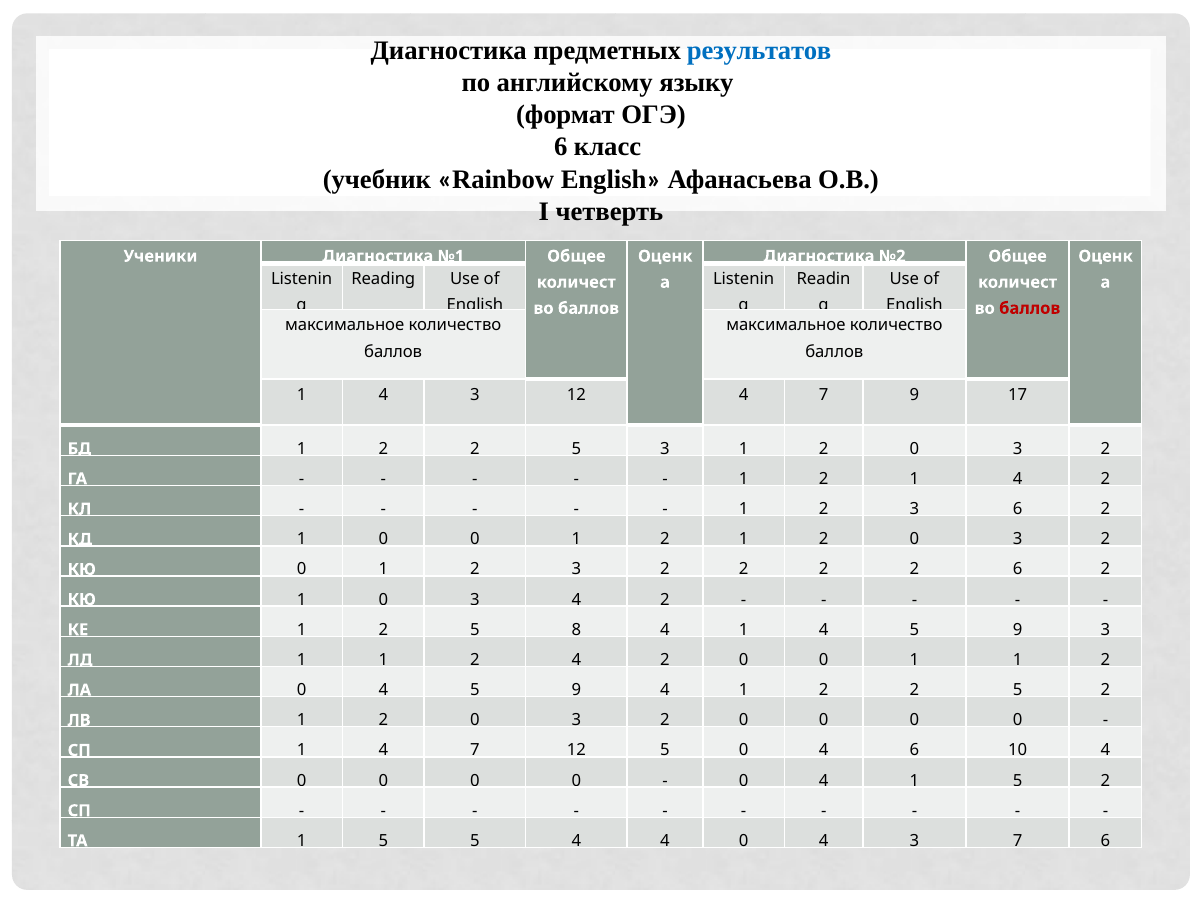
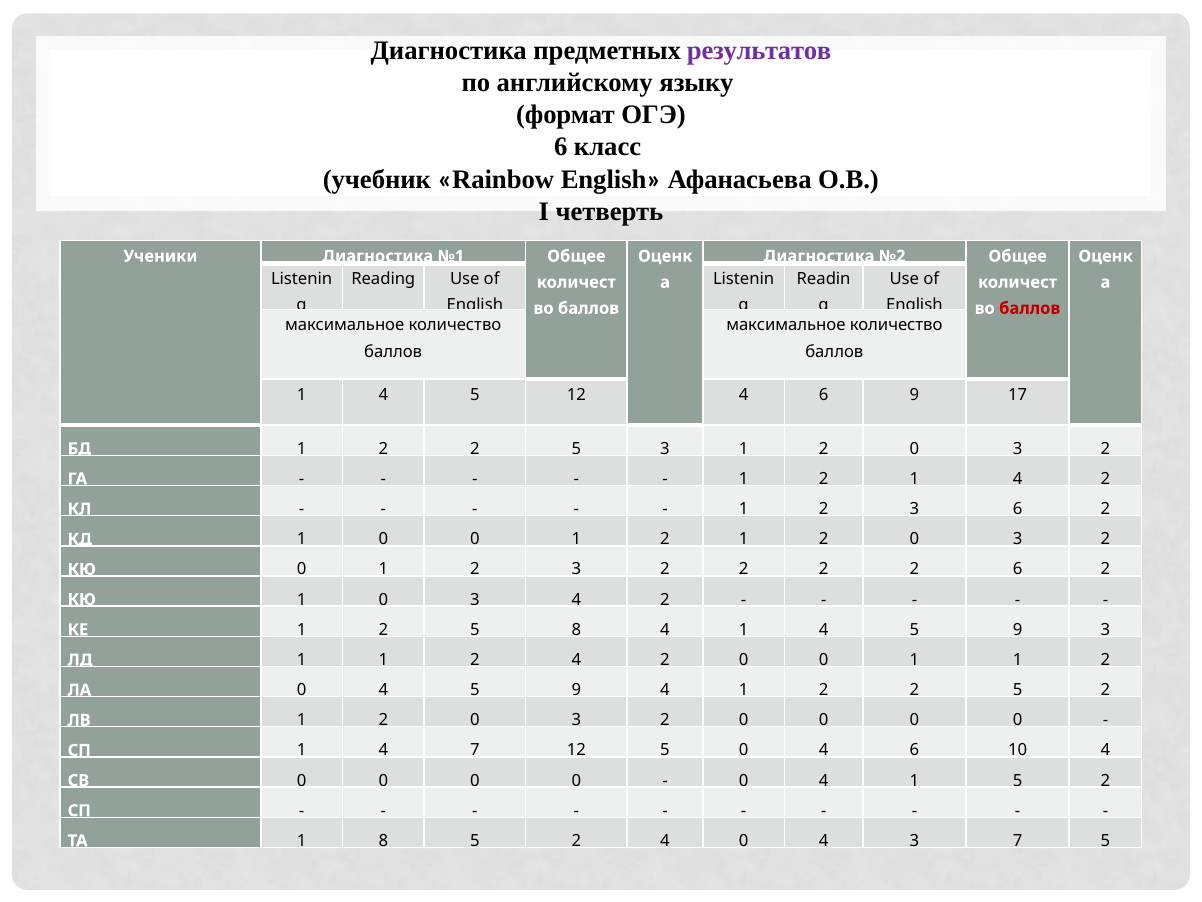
результатов colour: blue -> purple (759, 51)
3: 3 -> 5 (475, 394)
12 4 7: 7 -> 6 (824, 394)
ТА 1 5: 5 -> 8 (383, 840)
4: 4 -> 2 (576, 840)
7 6: 6 -> 5 (1105, 840)
